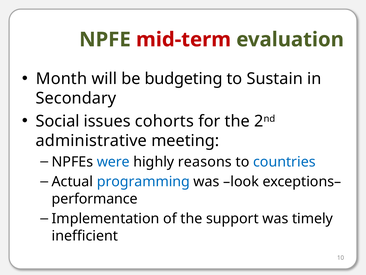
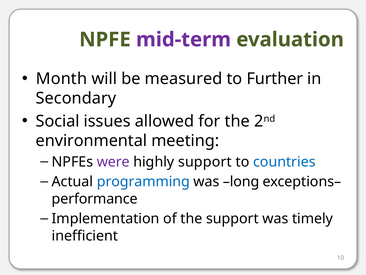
mid-term colour: red -> purple (184, 40)
budgeting: budgeting -> measured (183, 79)
Sustain: Sustain -> Further (275, 79)
cohorts: cohorts -> allowed (164, 121)
administrative: administrative -> environmental (91, 141)
were colour: blue -> purple (113, 162)
highly reasons: reasons -> support (205, 162)
look: look -> long (241, 181)
